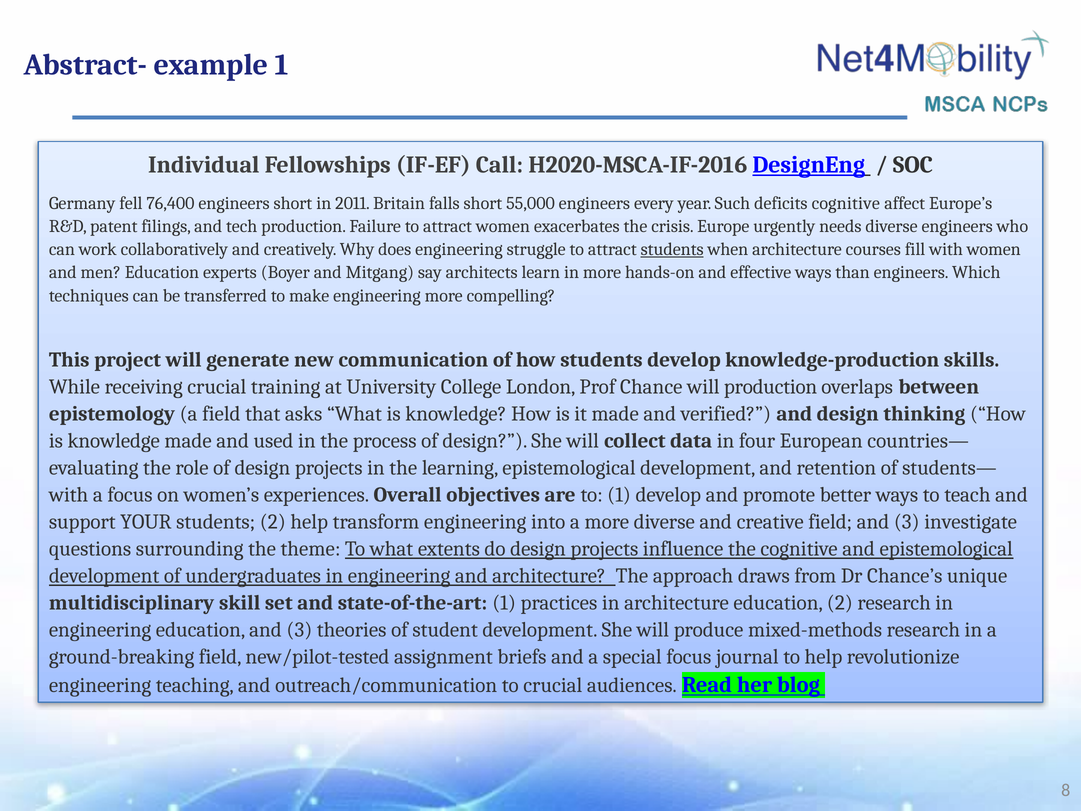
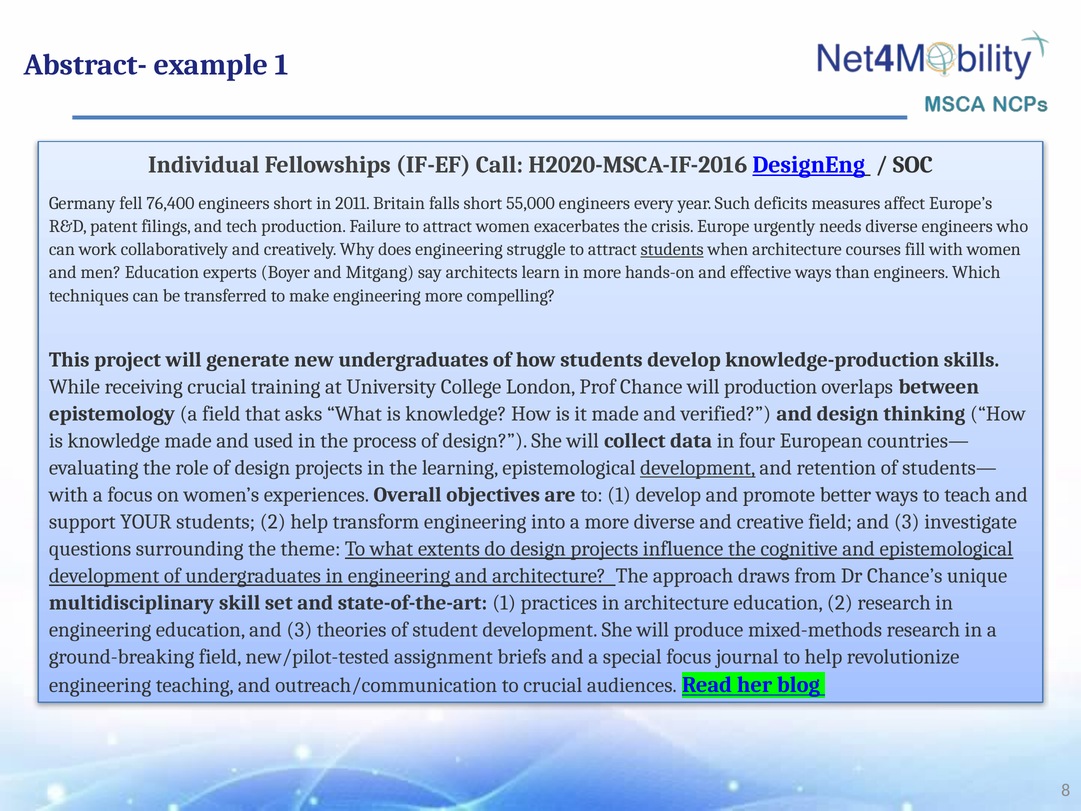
deficits cognitive: cognitive -> measures (846, 203)
new communication: communication -> undergraduates (414, 360)
development underline: none -> present (698, 468)
